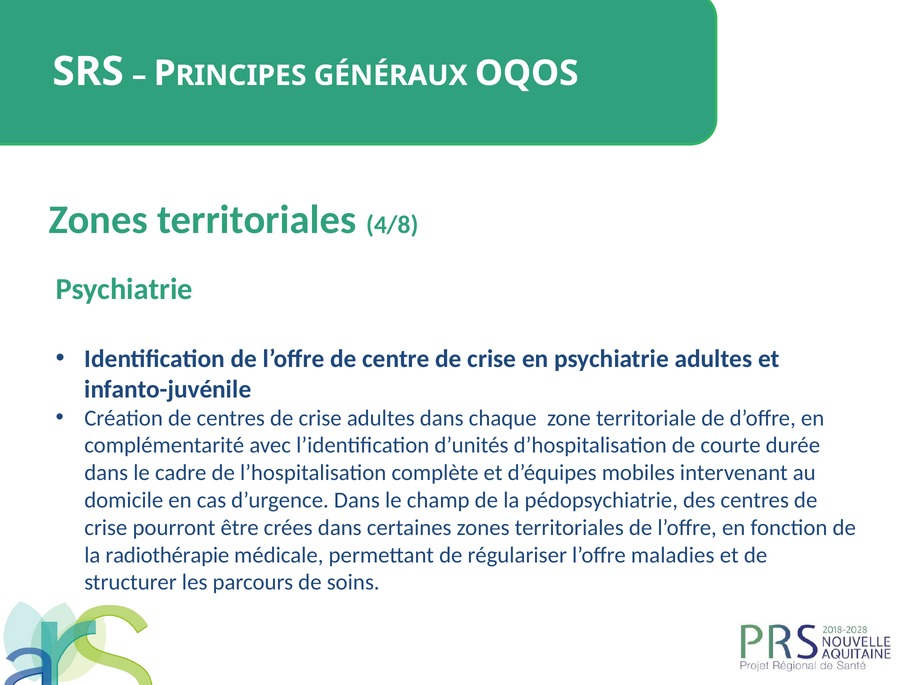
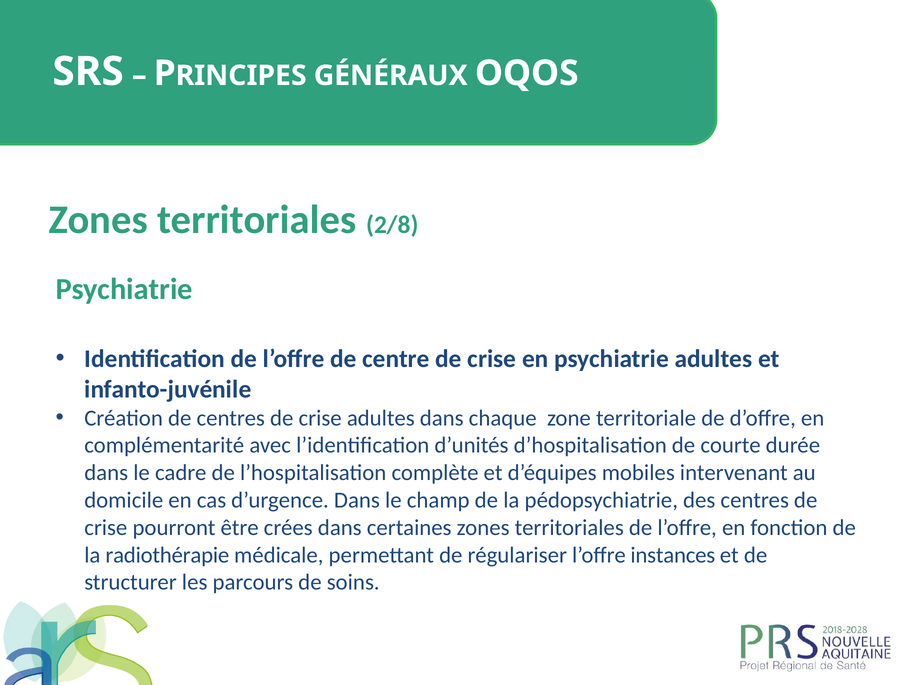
4/8: 4/8 -> 2/8 (392, 225)
maladies: maladies -> instances (673, 555)
